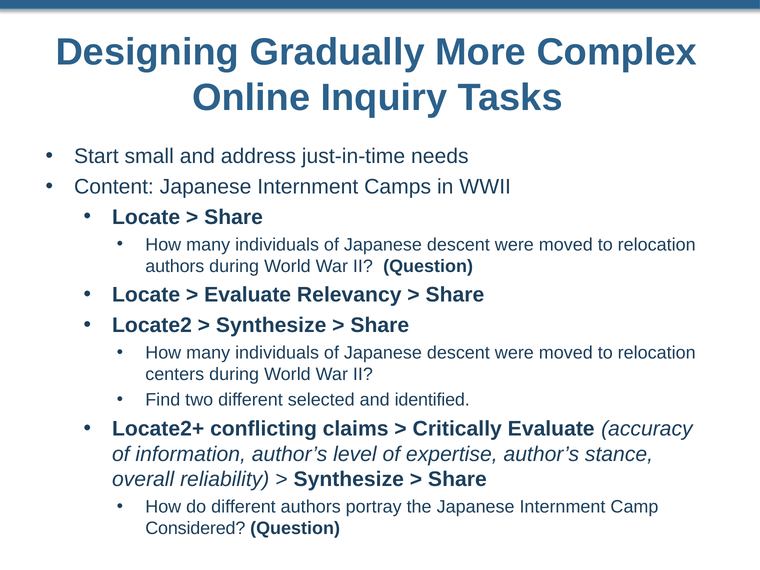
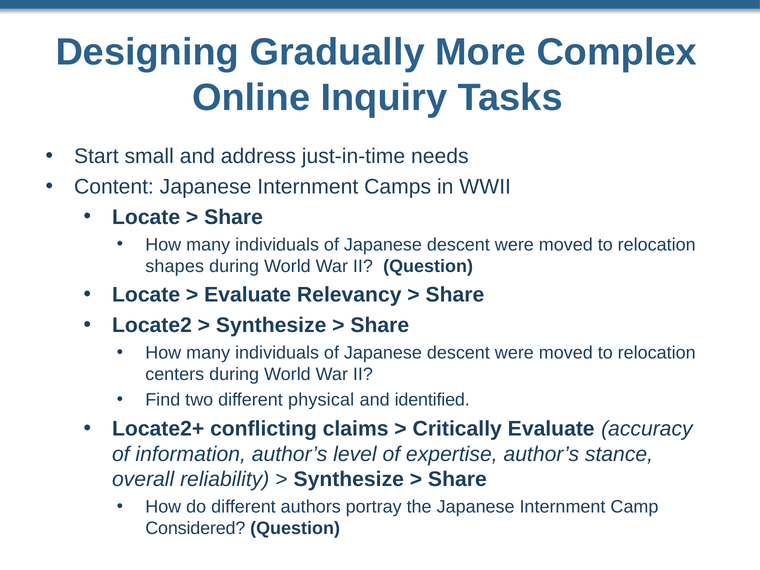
authors: authors -> shapes (175, 266)
selected: selected -> physical (321, 400)
